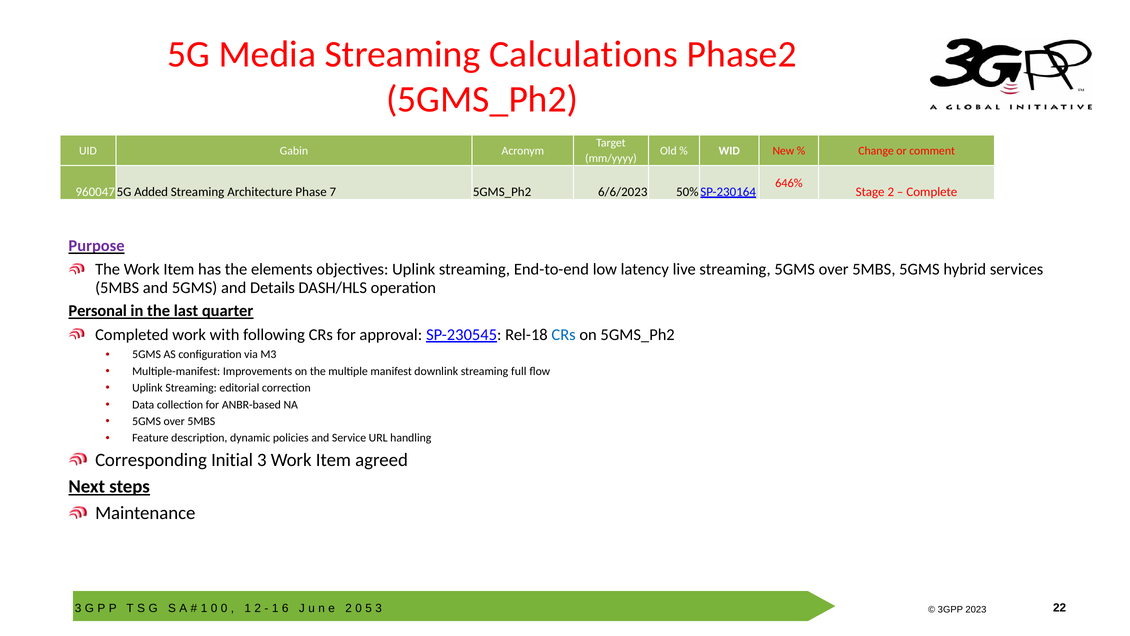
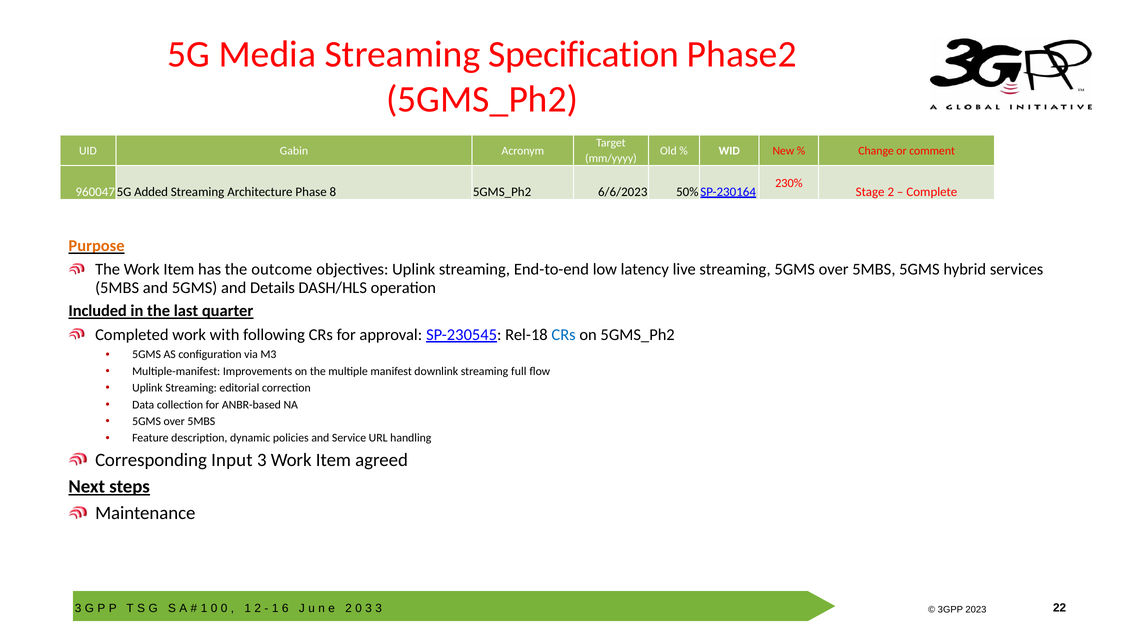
Calculations: Calculations -> Specification (584, 54)
646%: 646% -> 230% (789, 183)
7: 7 -> 8 (333, 192)
Purpose colour: purple -> orange (97, 246)
elements: elements -> outcome (282, 269)
Personal: Personal -> Included (98, 311)
Initial: Initial -> Input (232, 460)
5: 5 -> 3 (369, 608)
